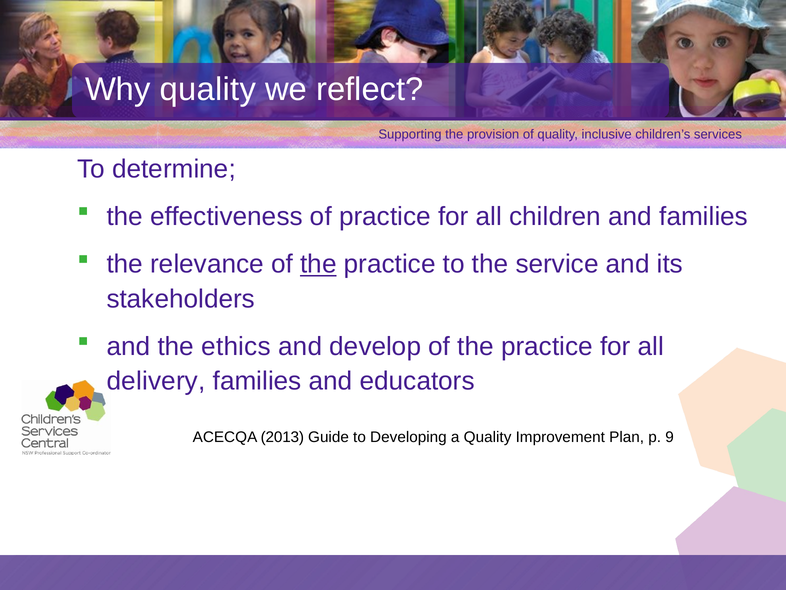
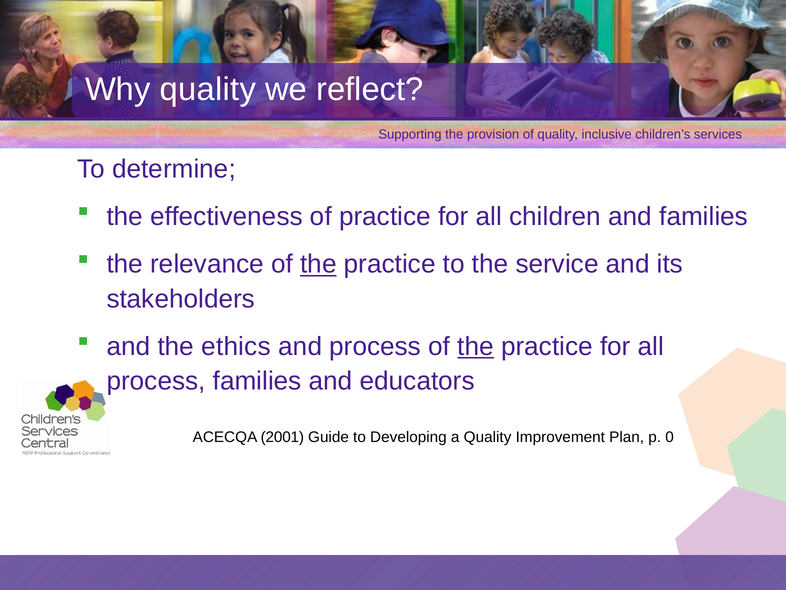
and develop: develop -> process (375, 346)
the underline: none -> present (476, 346)
delivery: delivery -> process (156, 381)
2013: 2013 -> 2001 (282, 437)
9: 9 -> 0 (670, 437)
